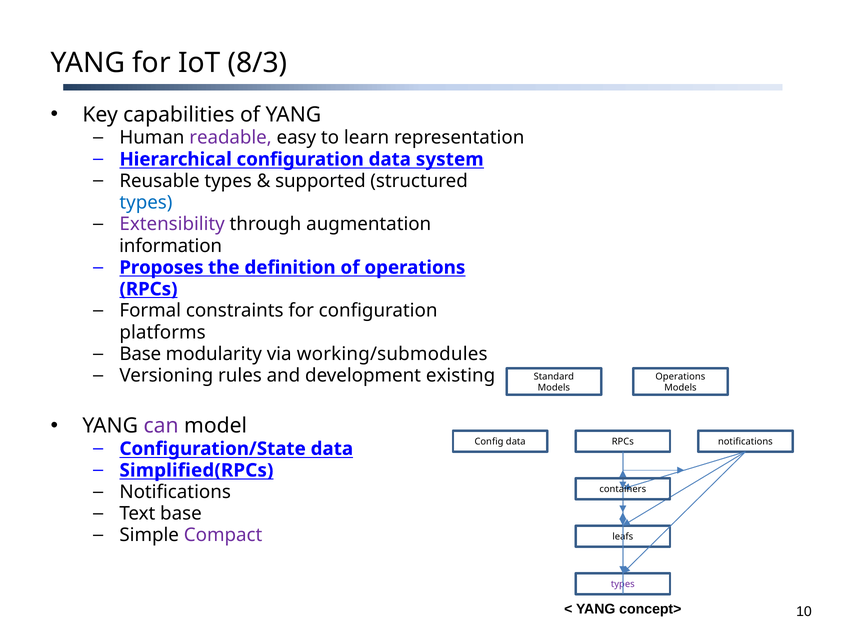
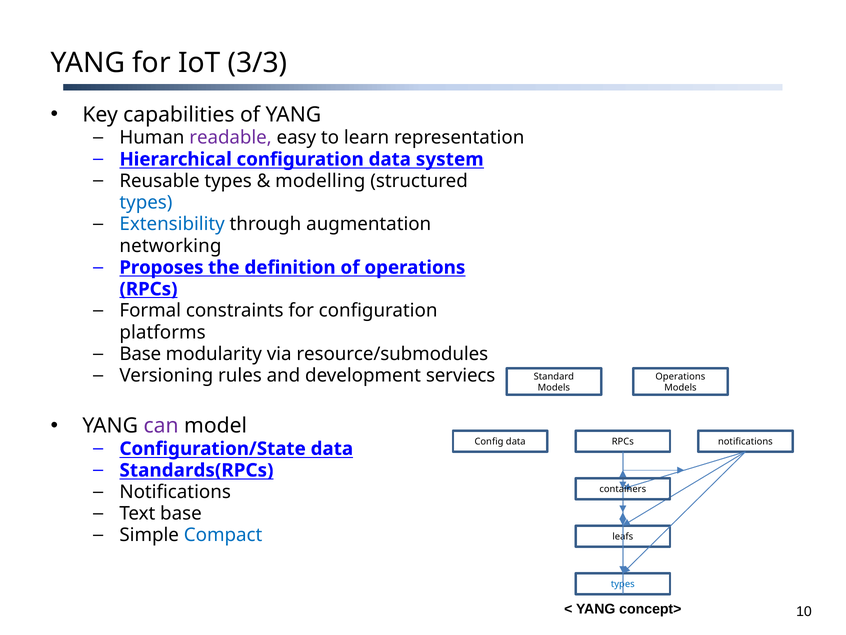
8/3: 8/3 -> 3/3 (258, 63)
supported: supported -> modelling (320, 181)
Extensibility colour: purple -> blue (172, 224)
information: information -> networking (170, 246)
working/submodules: working/submodules -> resource/submodules (392, 354)
existing: existing -> serviecs (461, 375)
Simplified(RPCs: Simplified(RPCs -> Standards(RPCs (196, 470)
Compact colour: purple -> blue (223, 535)
types colour: purple -> blue (623, 584)
